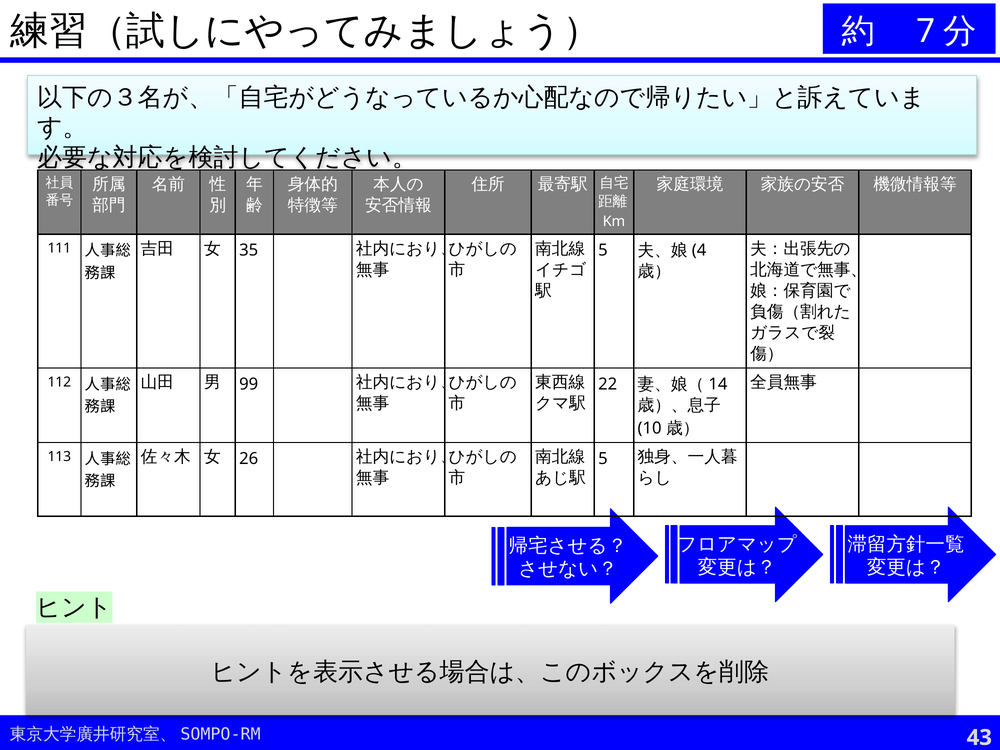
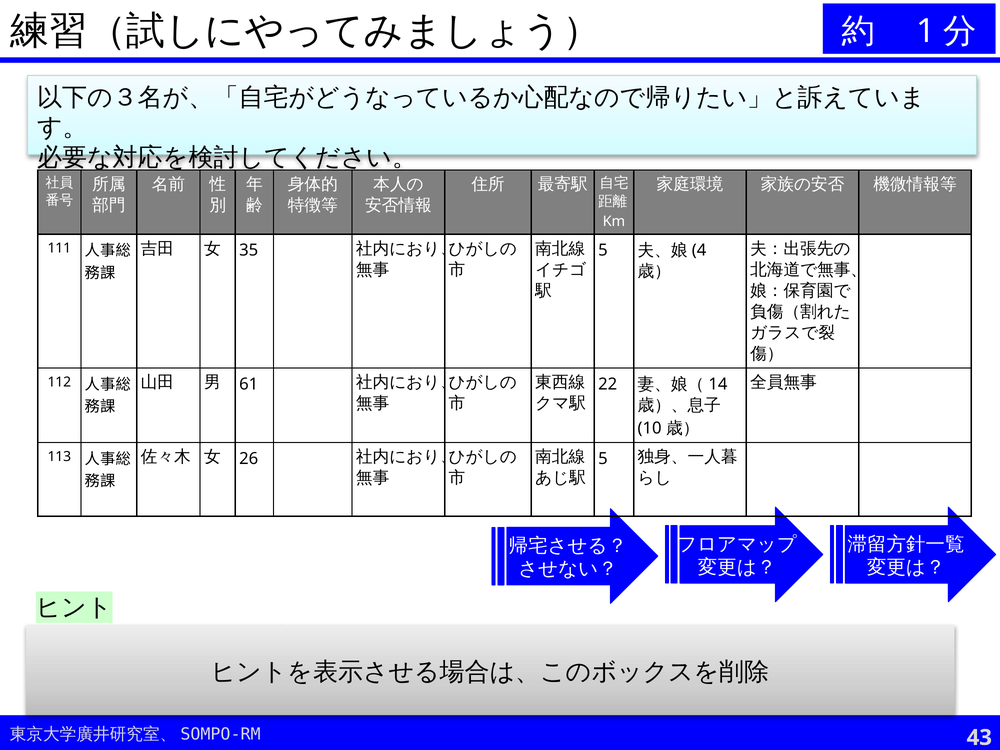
7: 7 -> 1 (926, 31)
99: 99 -> 61 (249, 384)
